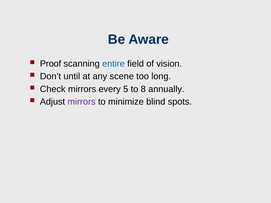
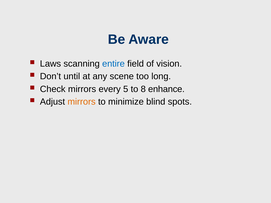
Proof: Proof -> Laws (50, 64)
annually: annually -> enhance (166, 89)
mirrors colour: purple -> orange (82, 102)
